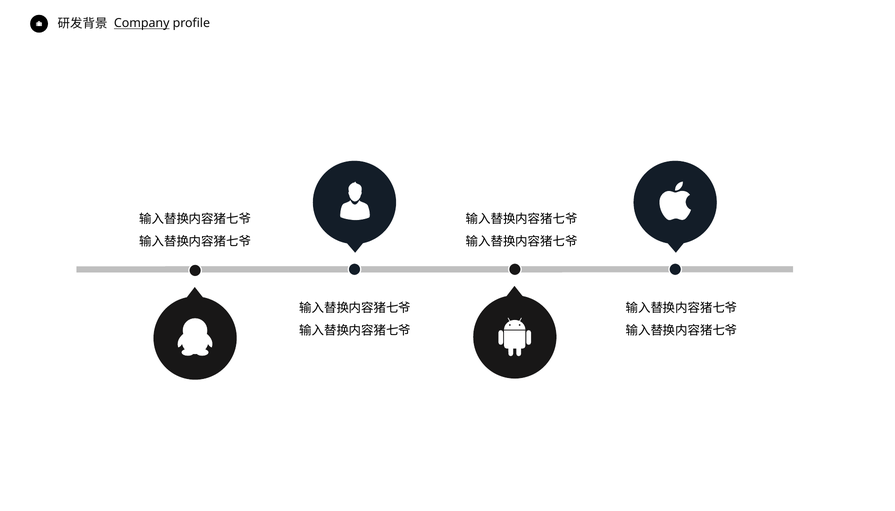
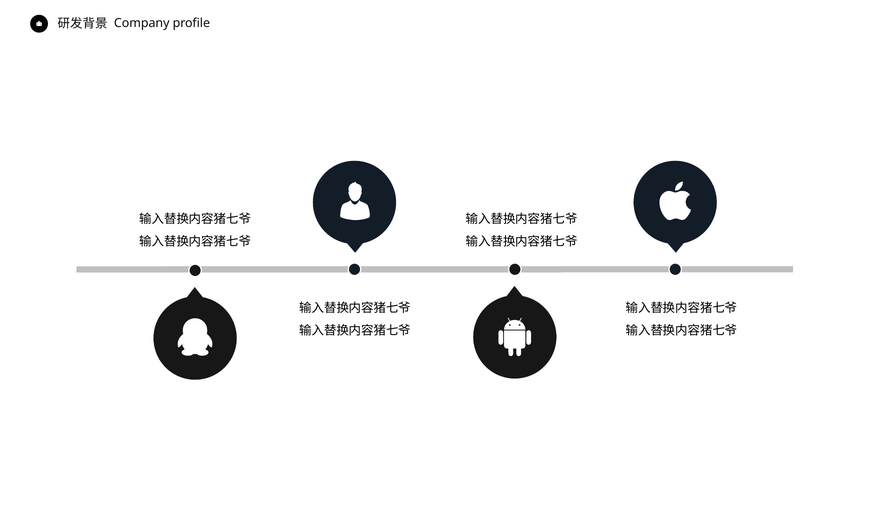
Company underline: present -> none (142, 23)
